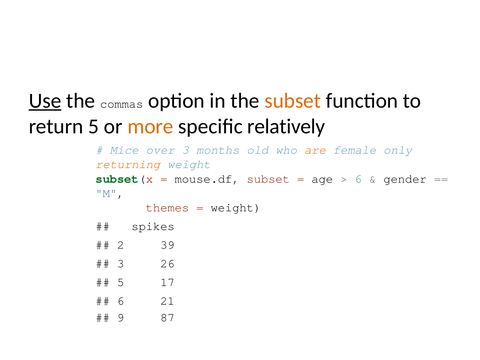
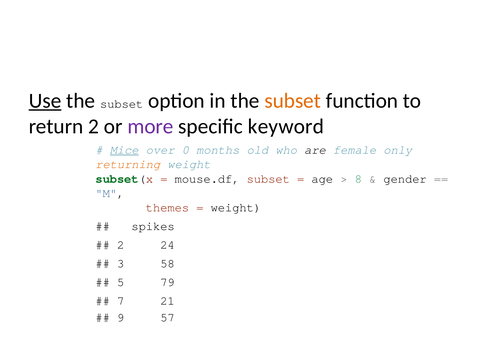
commas: commas -> subset (122, 104)
return 5: 5 -> 2 (94, 126)
more colour: orange -> purple (151, 126)
relatively: relatively -> keyword (286, 126)
Mice underline: none -> present (124, 150)
over 3: 3 -> 0 (185, 150)
are colour: orange -> black (315, 150)
6: 6 -> 8 (358, 179)
39: 39 -> 24 (167, 245)
26: 26 -> 58 (167, 264)
17: 17 -> 79 (167, 282)
6: 6 -> 7 (121, 301)
87: 87 -> 57 (167, 318)
